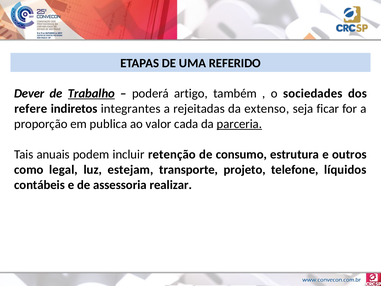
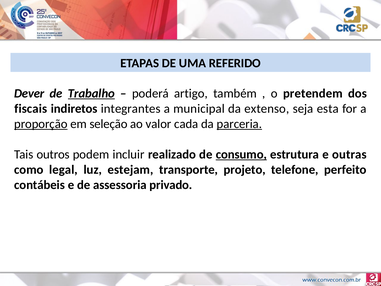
sociedades: sociedades -> pretendem (313, 93)
refere: refere -> fiscais (31, 108)
rejeitadas: rejeitadas -> municipal (199, 108)
ficar: ficar -> esta (328, 108)
proporção underline: none -> present (41, 124)
publica: publica -> seleção (109, 124)
anuais: anuais -> outros (53, 154)
retenção: retenção -> realizado (172, 154)
consumo underline: none -> present (241, 154)
outros: outros -> outras (349, 154)
líquidos: líquidos -> perfeito (345, 169)
realizar: realizar -> privado (171, 185)
